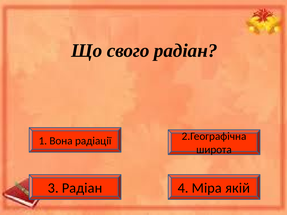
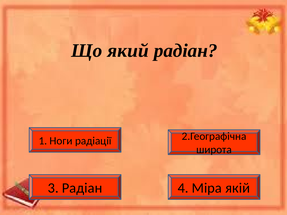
свого: свого -> який (128, 51)
Вона: Вона -> Ноги (61, 141)
